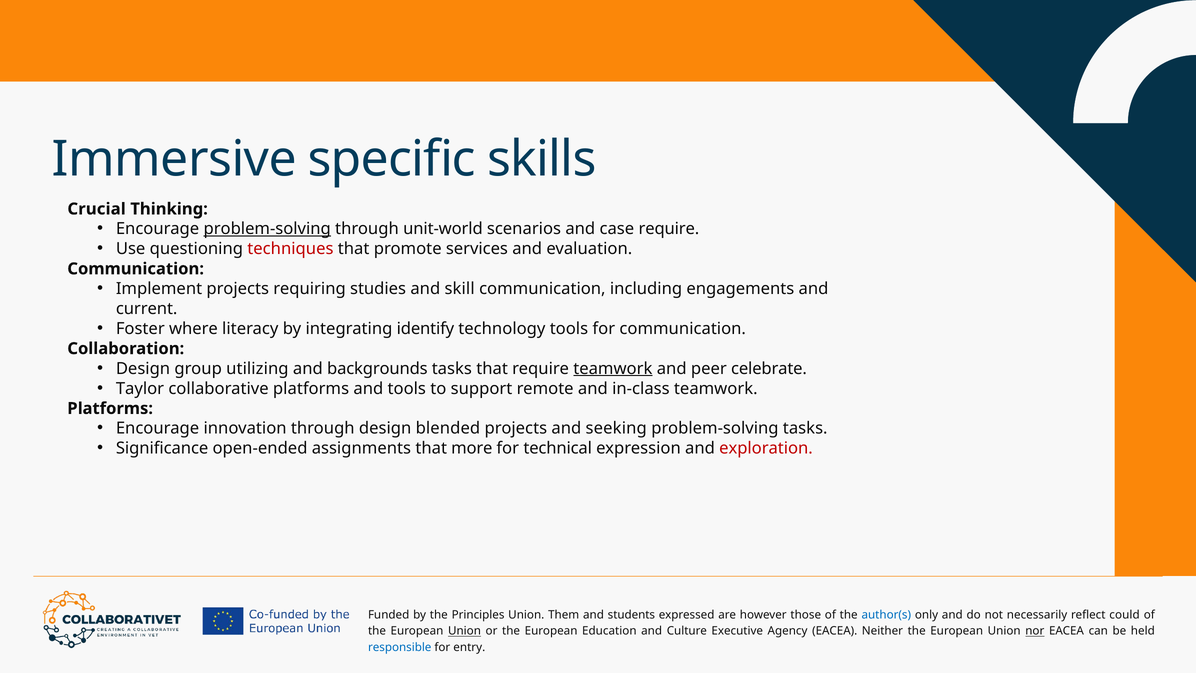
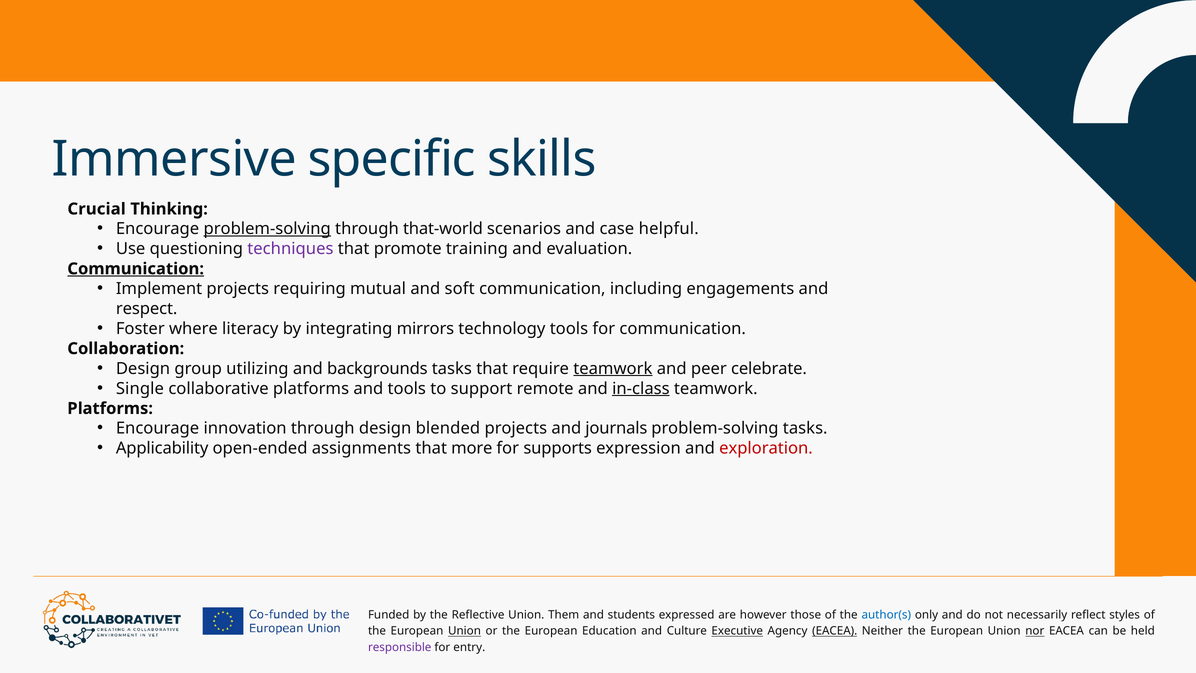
unit-world: unit-world -> that-world (443, 229)
case require: require -> helpful (669, 229)
techniques colour: red -> purple (290, 249)
services: services -> training (477, 249)
Communication underline: none -> present (136, 269)
studies: studies -> mutual (378, 289)
skill: skill -> soft (460, 289)
current: current -> respect (147, 309)
identify: identify -> mirrors (425, 329)
Taylor: Taylor -> Single (140, 388)
in-class underline: none -> present (641, 388)
seeking: seeking -> journals (616, 428)
Significance: Significance -> Applicability (162, 448)
technical: technical -> supports (558, 448)
Principles: Principles -> Reflective (478, 615)
could: could -> styles (1125, 615)
Executive underline: none -> present (737, 631)
EACEA underline: none -> present (835, 631)
responsible colour: blue -> purple (400, 647)
